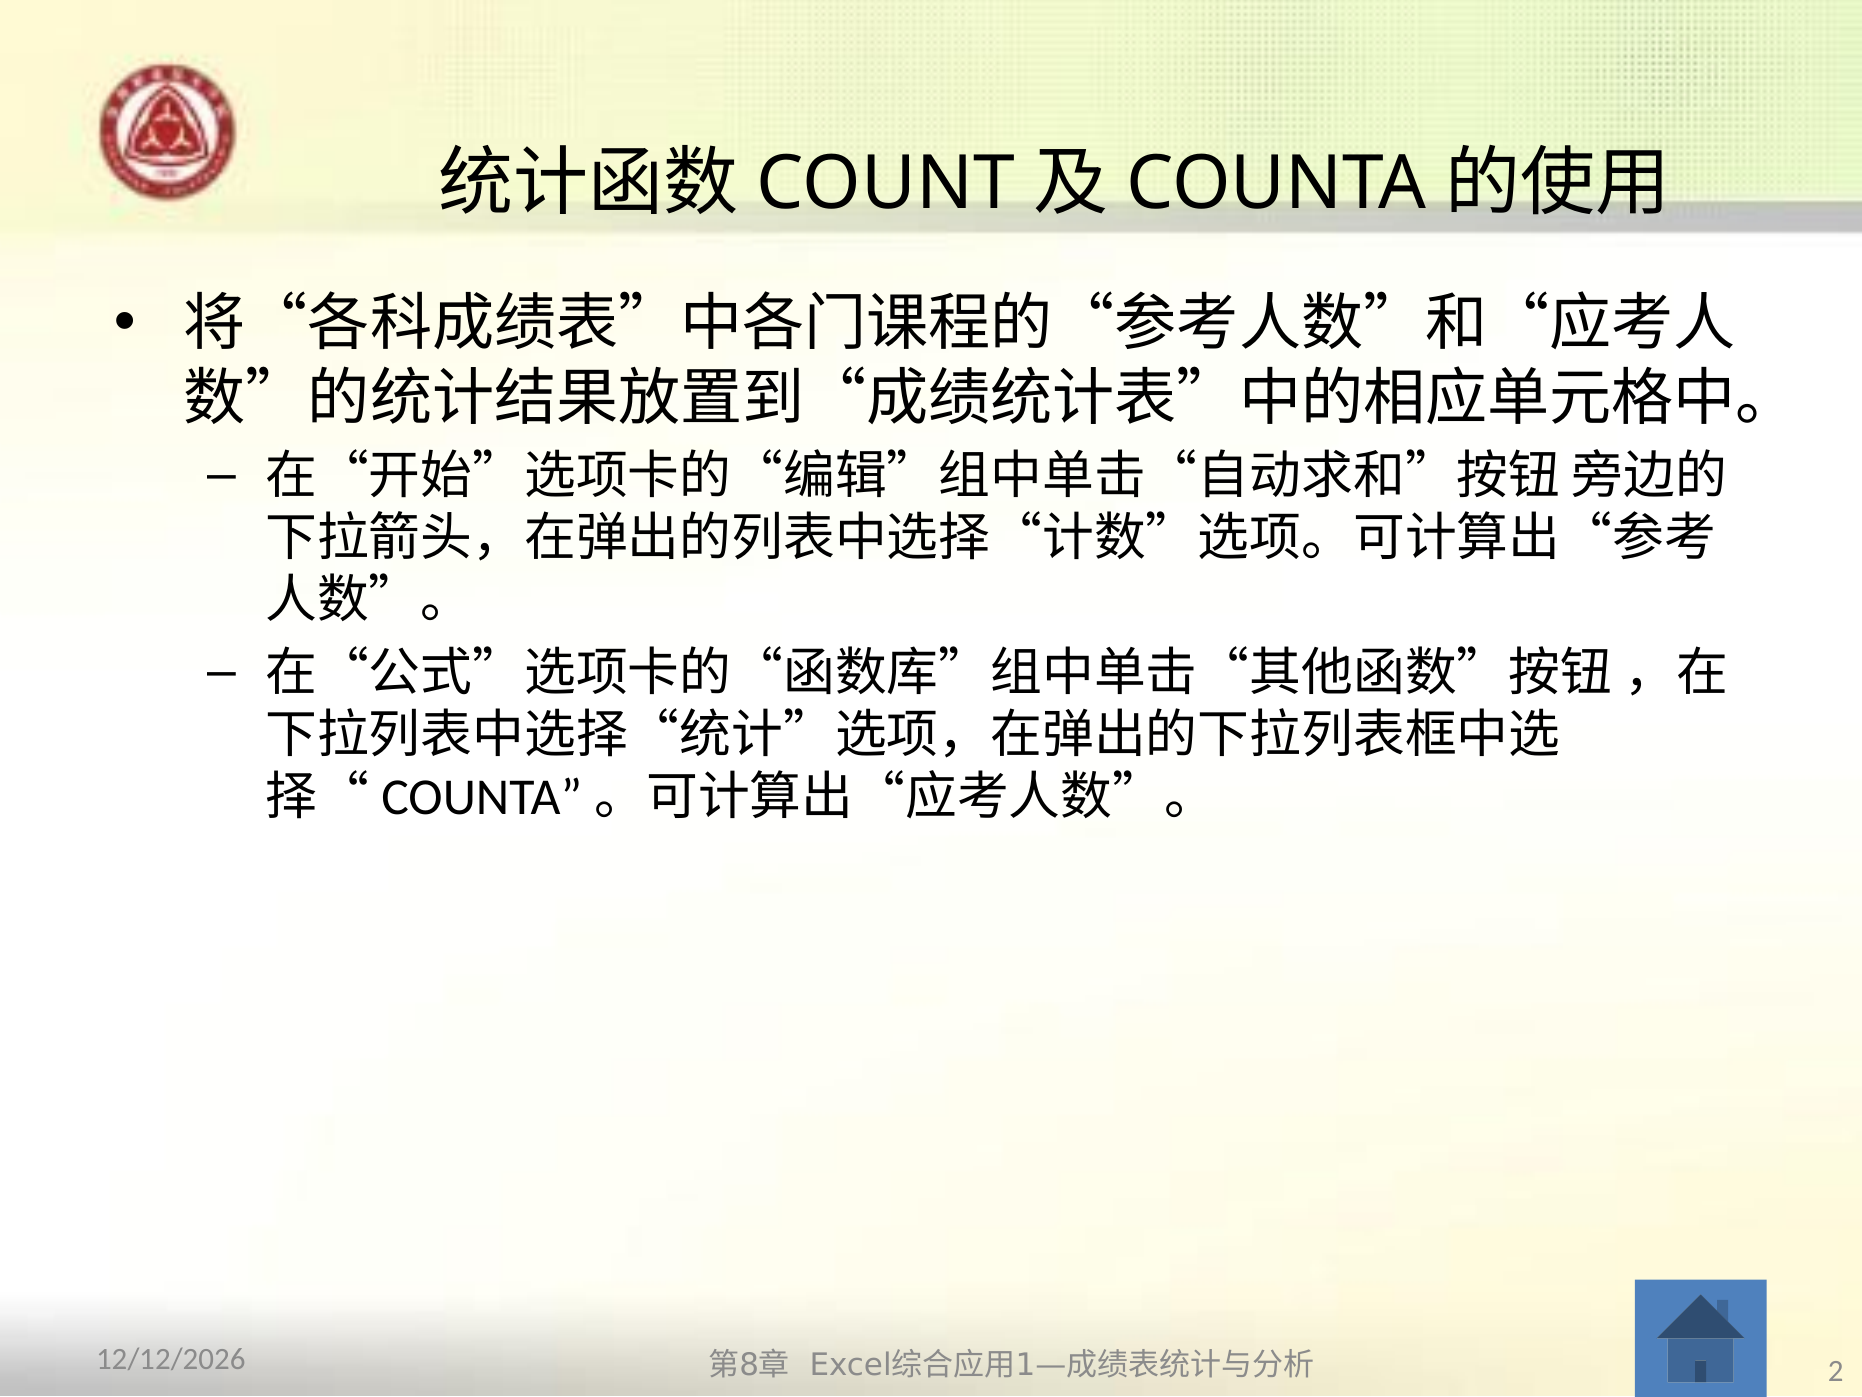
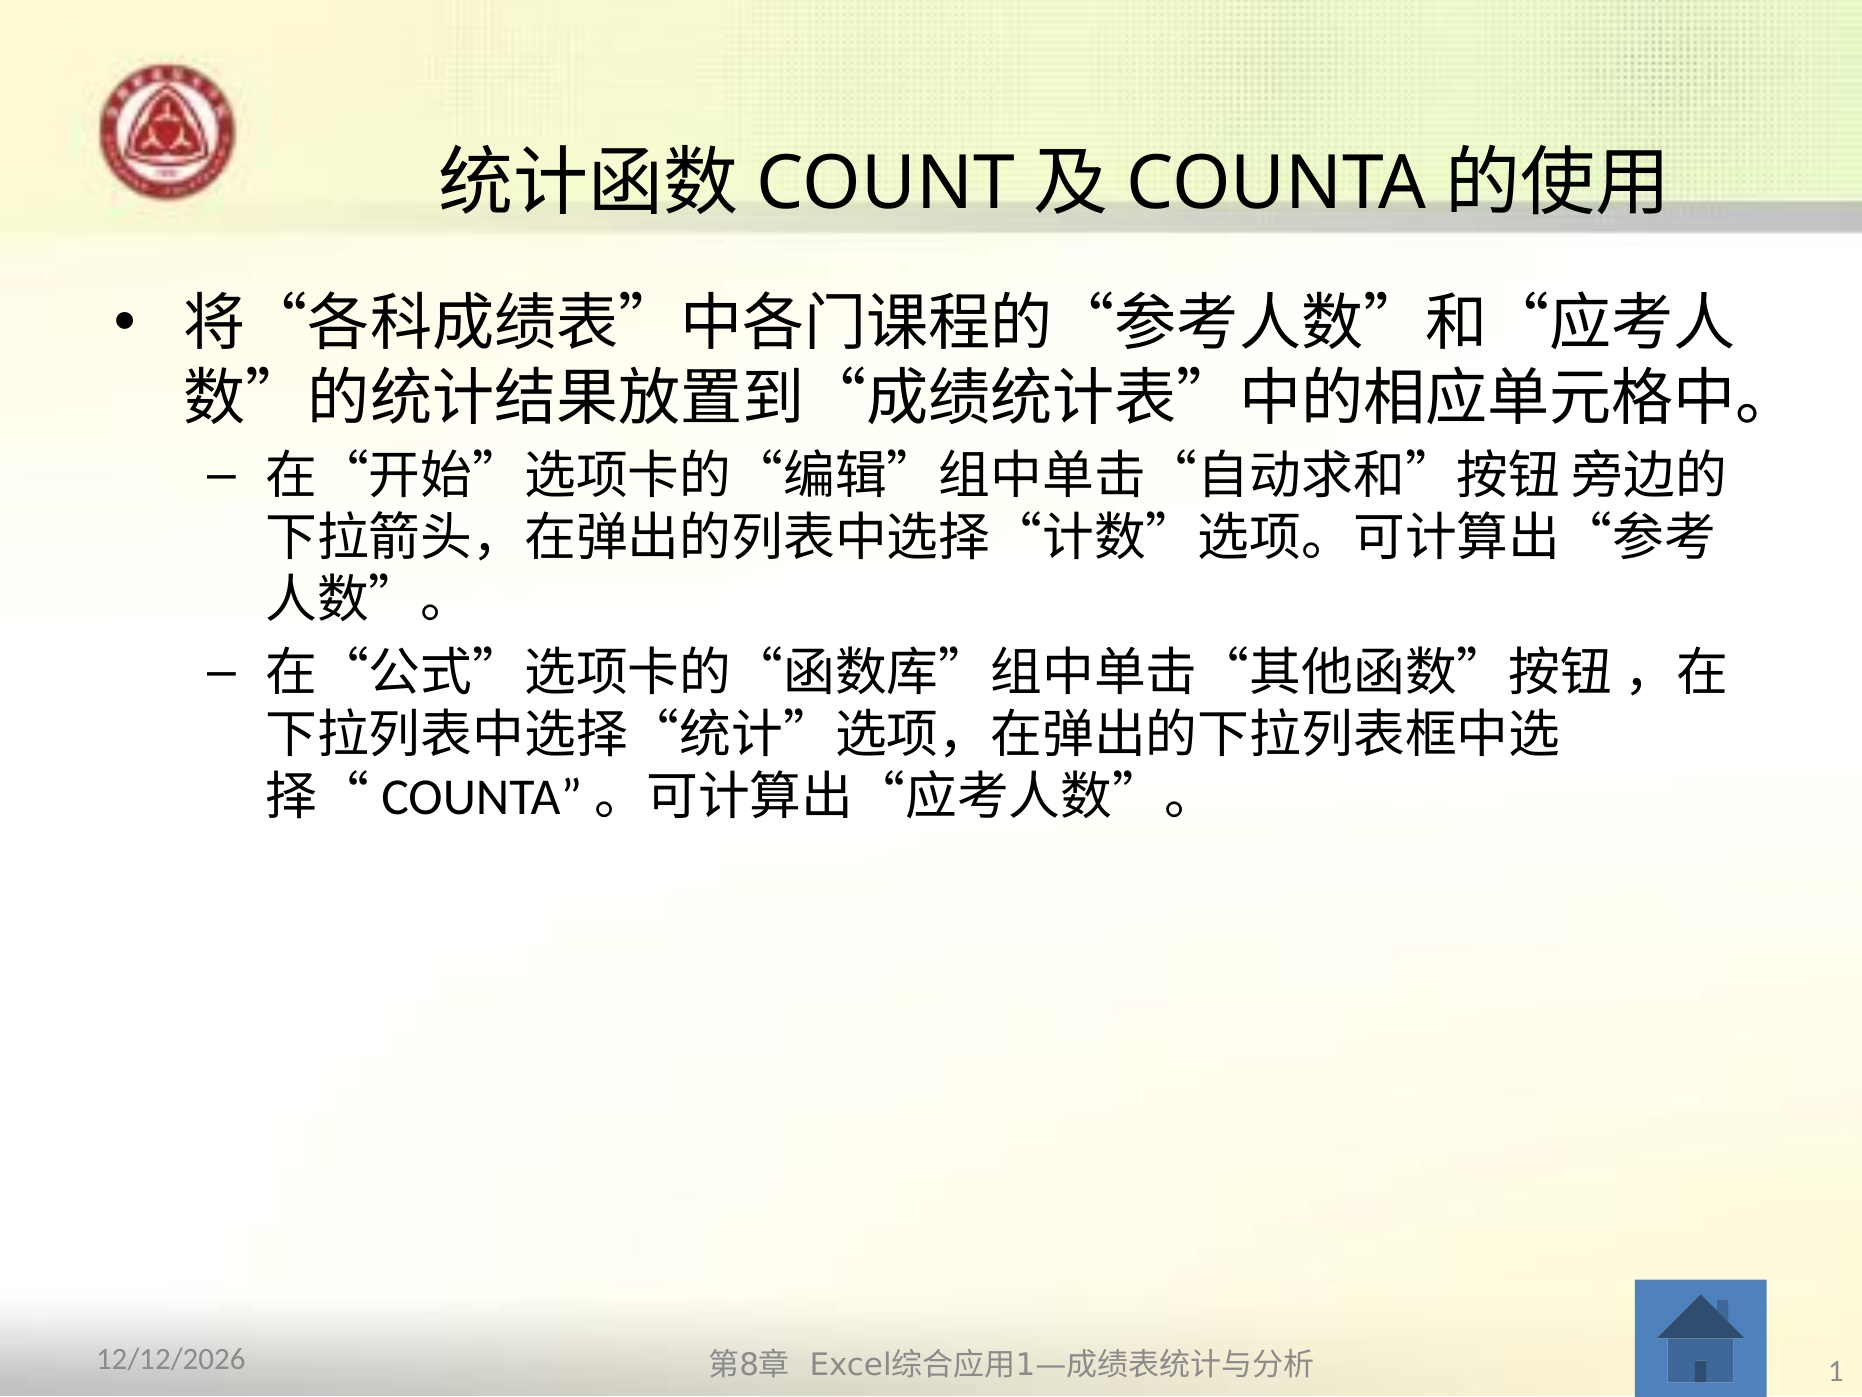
2: 2 -> 1 (1836, 1371)
